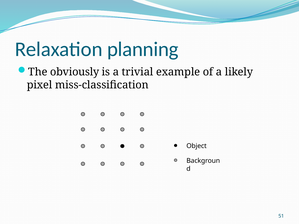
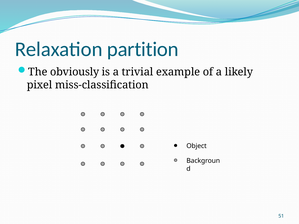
planning: planning -> partition (143, 49)
